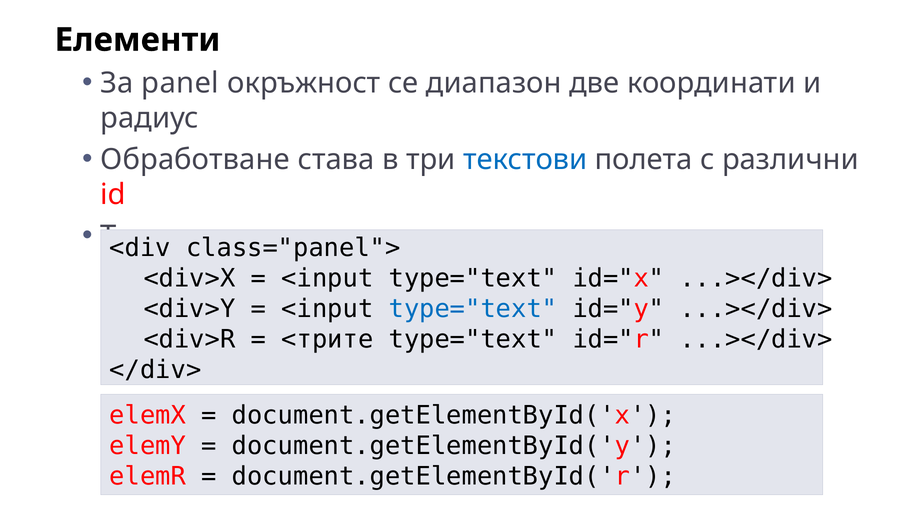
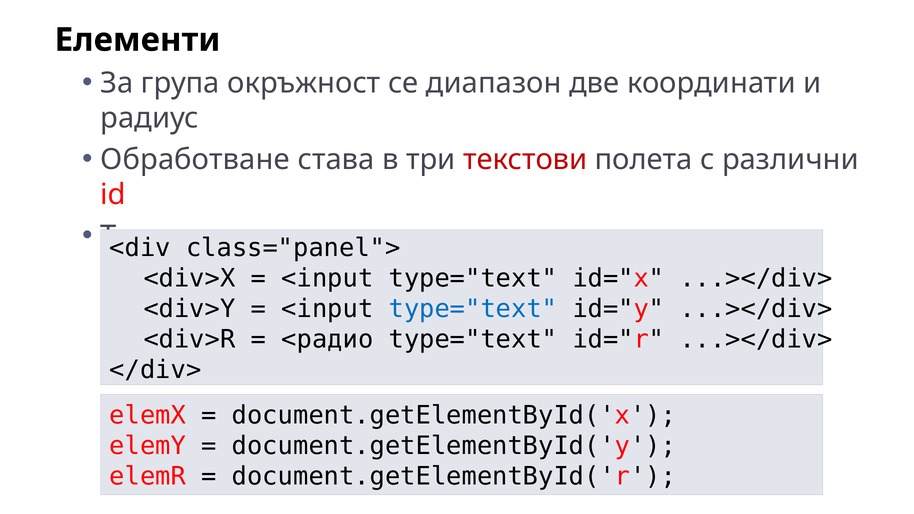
panel: panel -> група (180, 83)
текстови colour: blue -> red (525, 160)
<трите: <трите -> <радио (327, 340)
